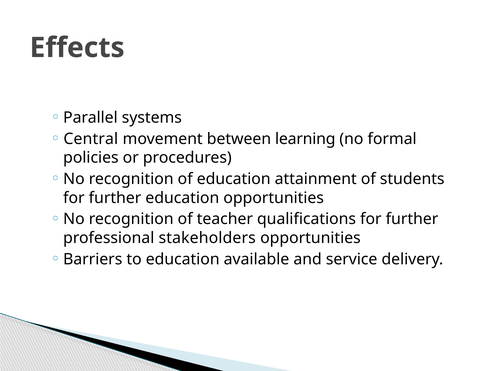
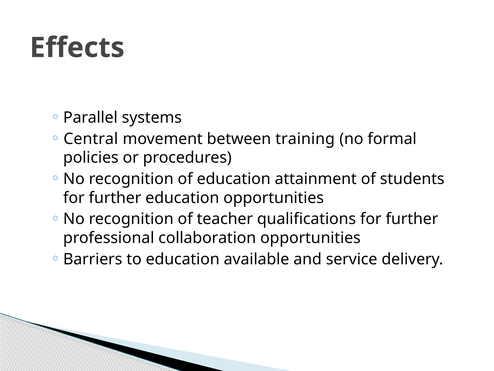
learning: learning -> training (305, 139)
stakeholders: stakeholders -> collaboration (207, 238)
